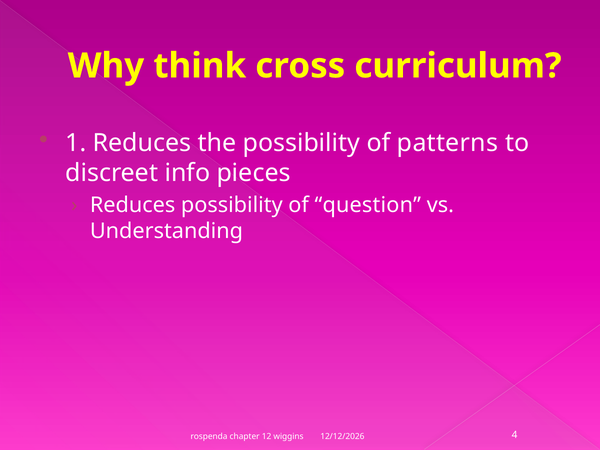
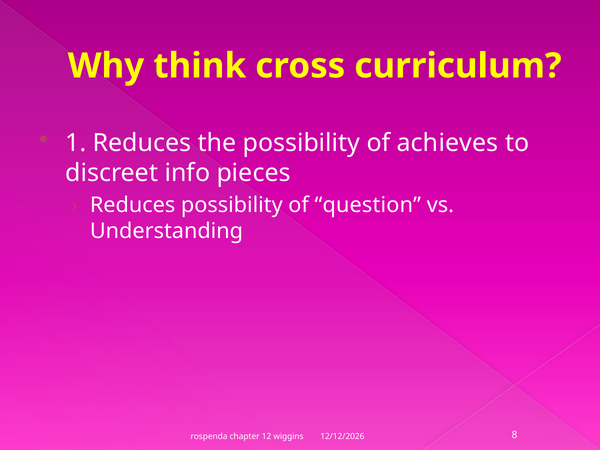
patterns: patterns -> achieves (448, 143)
4: 4 -> 8 (515, 435)
